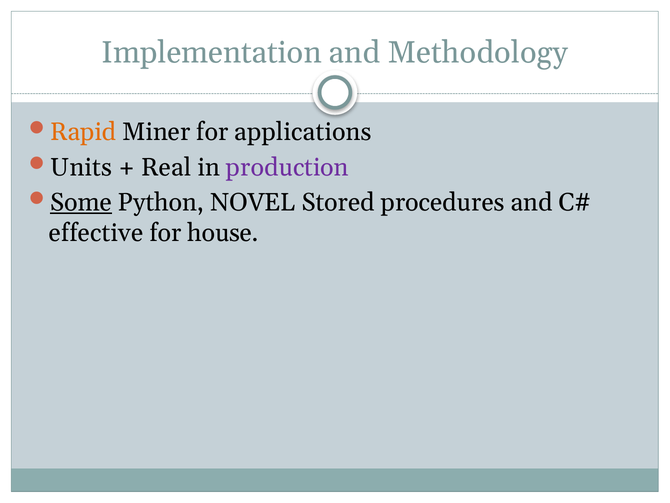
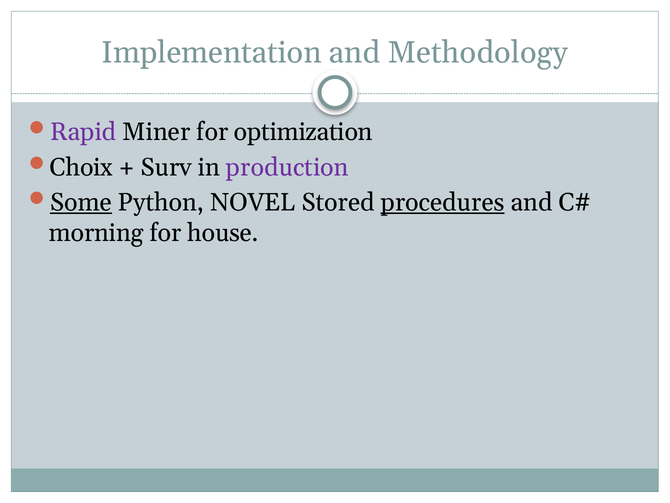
Rapid colour: orange -> purple (83, 132)
applications: applications -> optimization (303, 132)
Units: Units -> Choix (81, 167)
Real: Real -> Surv (166, 167)
procedures underline: none -> present (443, 202)
effective: effective -> morning (96, 233)
